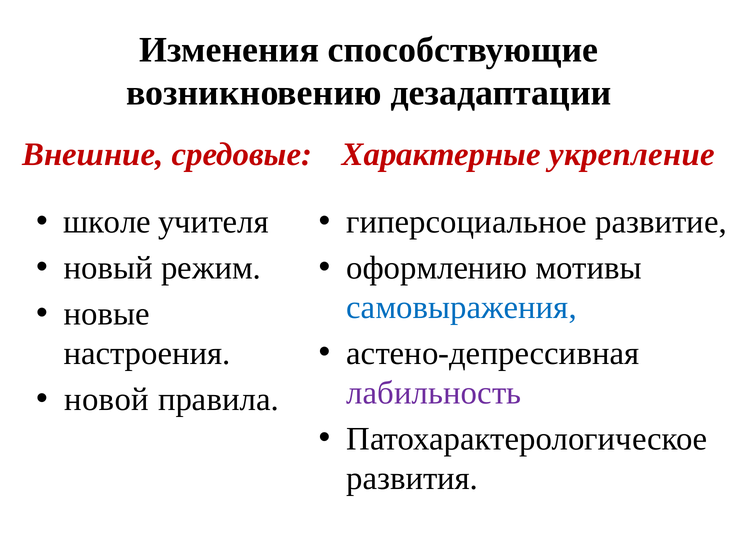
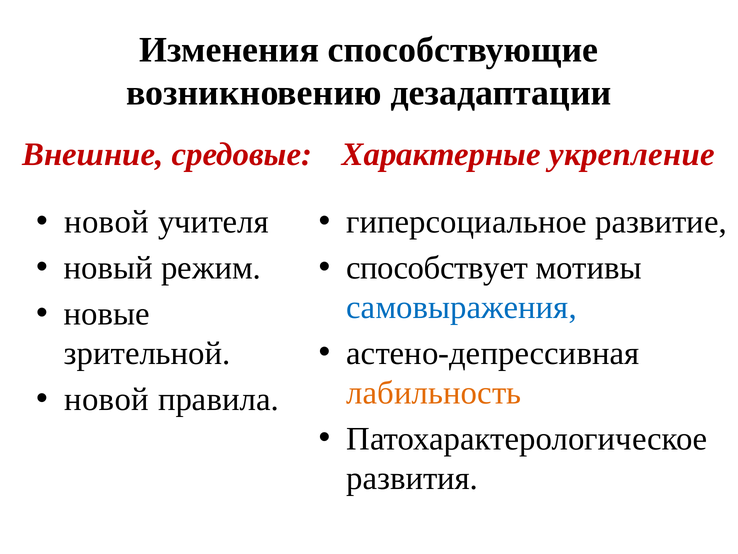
школе: школе -> новой (107, 222)
оформлению: оформлению -> способствует (437, 268)
настроения: настроения -> зрительной (147, 353)
лабильность colour: purple -> orange (434, 392)
